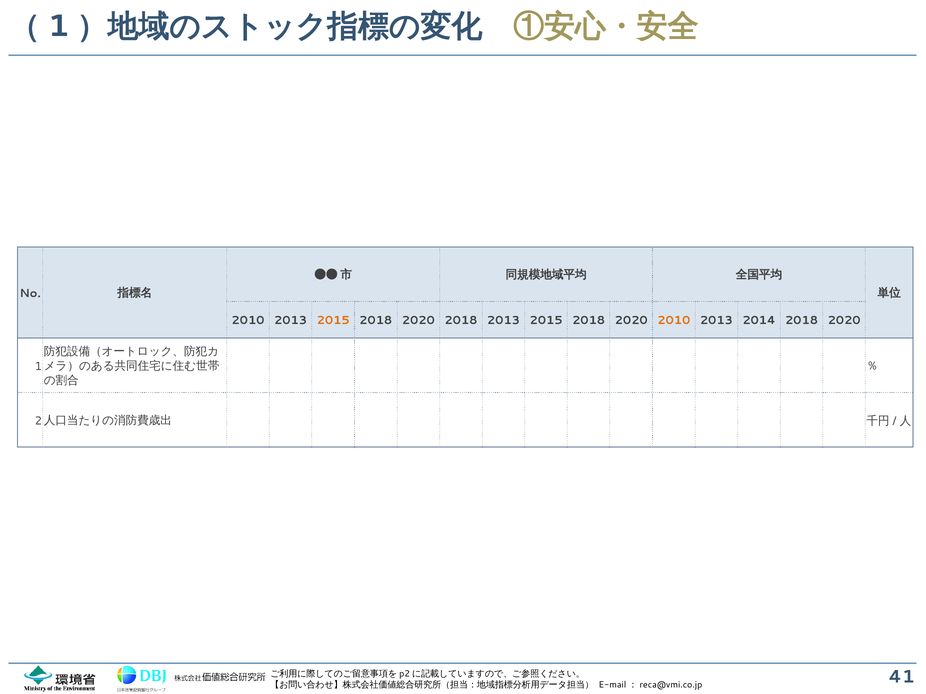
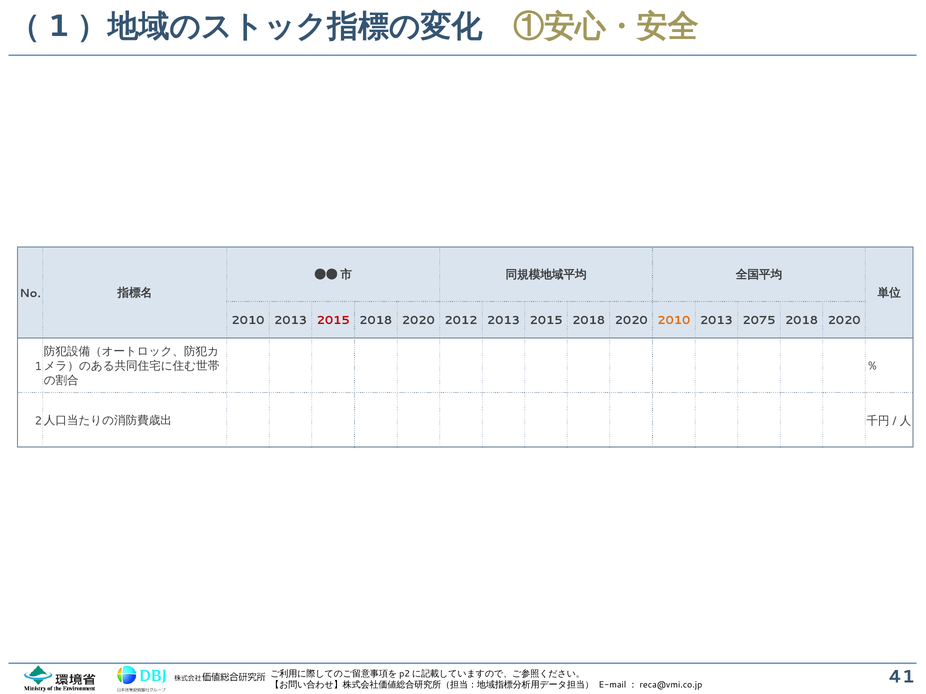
2015 colour: orange -> red (333, 321)
2020 2018: 2018 -> 2012 (461, 321)
2014: 2014 -> 2075 (759, 321)
